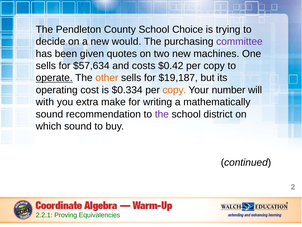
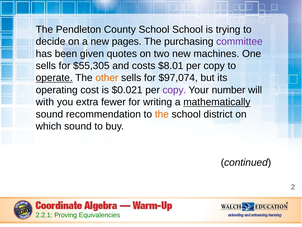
School Choice: Choice -> School (188, 29)
would: would -> pages (127, 41)
$57,634: $57,634 -> $55,305 (91, 66)
$0.42: $0.42 -> $8.01 (171, 66)
$19,187: $19,187 -> $97,074 (178, 78)
$0.334: $0.334 -> $0.021 (127, 90)
copy colour: orange -> purple (174, 90)
make: make -> fewer (113, 102)
mathematically underline: none -> present (217, 102)
the colour: purple -> orange (162, 114)
